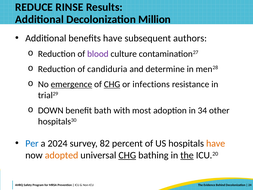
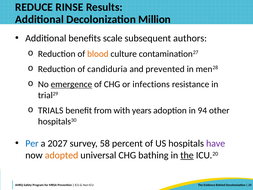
benefits have: have -> scale (113, 38)
blood colour: purple -> orange (98, 54)
determine: determine -> prevented (165, 69)
CHG underline: present -> none (112, 84)
DOWN: DOWN -> TRIALS (51, 110)
bath: bath -> from (103, 110)
most: most -> years (142, 110)
34: 34 -> 94 (202, 110)
2024: 2024 -> 2027 (58, 143)
82: 82 -> 58 (105, 143)
have colour: orange -> purple (216, 143)
CHG underline: present -> none (127, 155)
